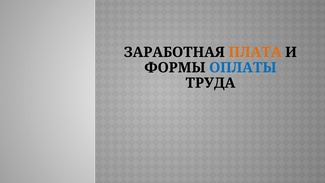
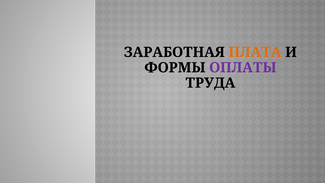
ОПЛАТЫ colour: blue -> purple (243, 68)
